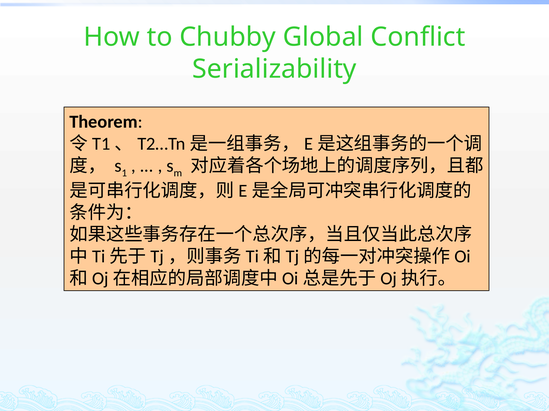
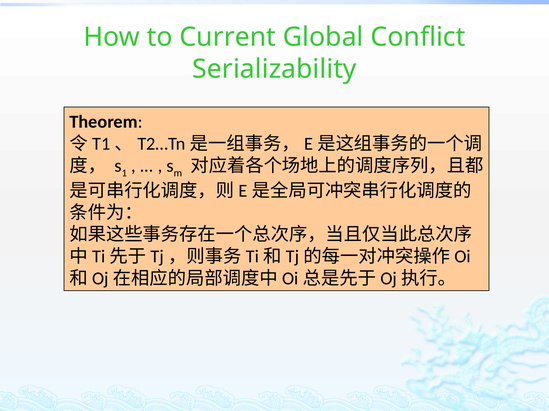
Chubby: Chubby -> Current (228, 37)
